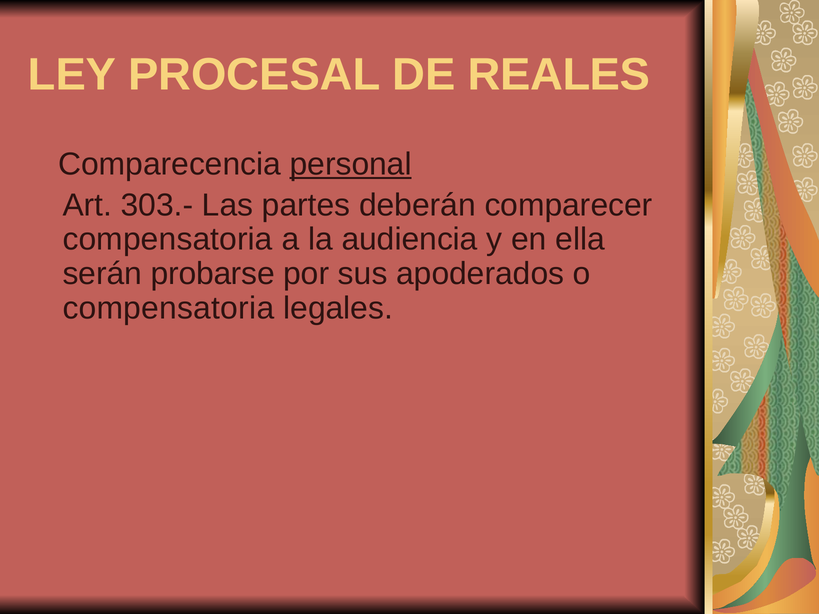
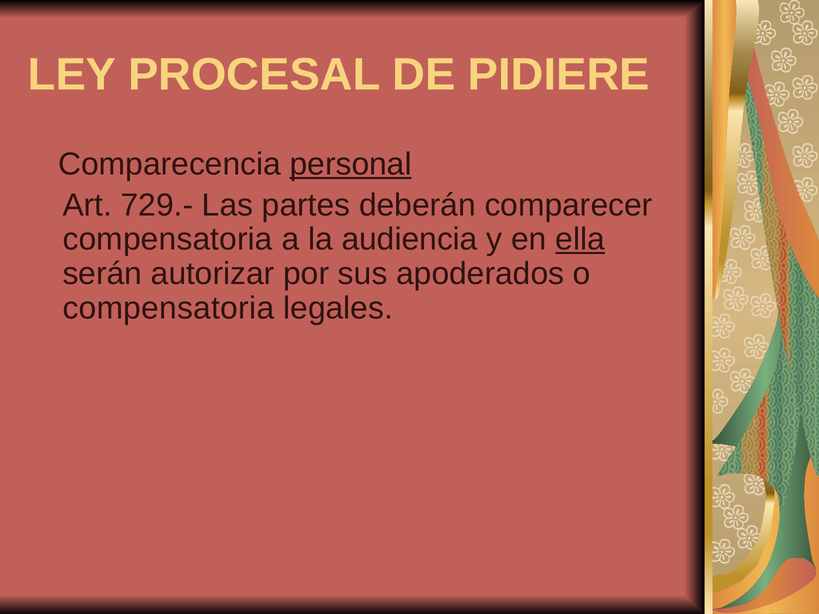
REALES: REALES -> PIDIERE (559, 75)
303.-: 303.- -> 729.- (157, 205)
ella underline: none -> present (580, 240)
probarse: probarse -> autorizar (213, 274)
